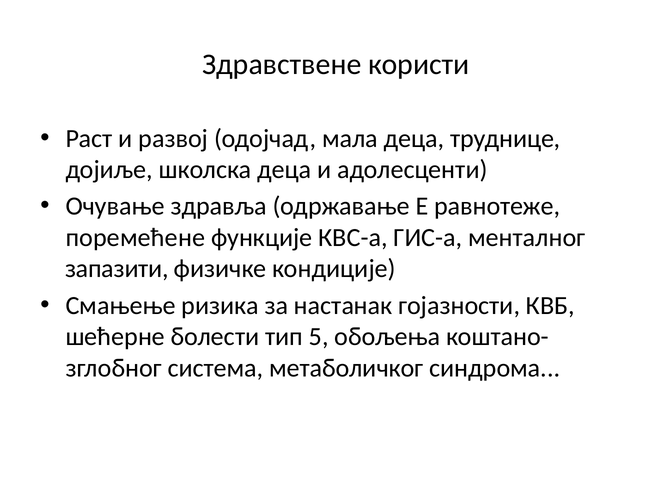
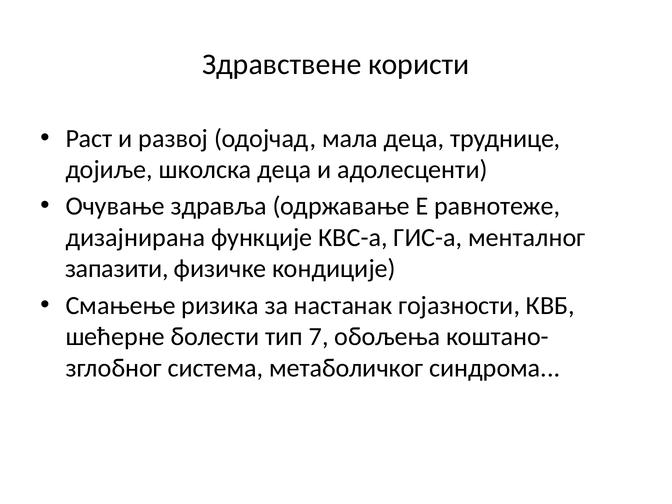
поремећене: поремећене -> дизајнирана (135, 238)
5: 5 -> 7 (319, 337)
